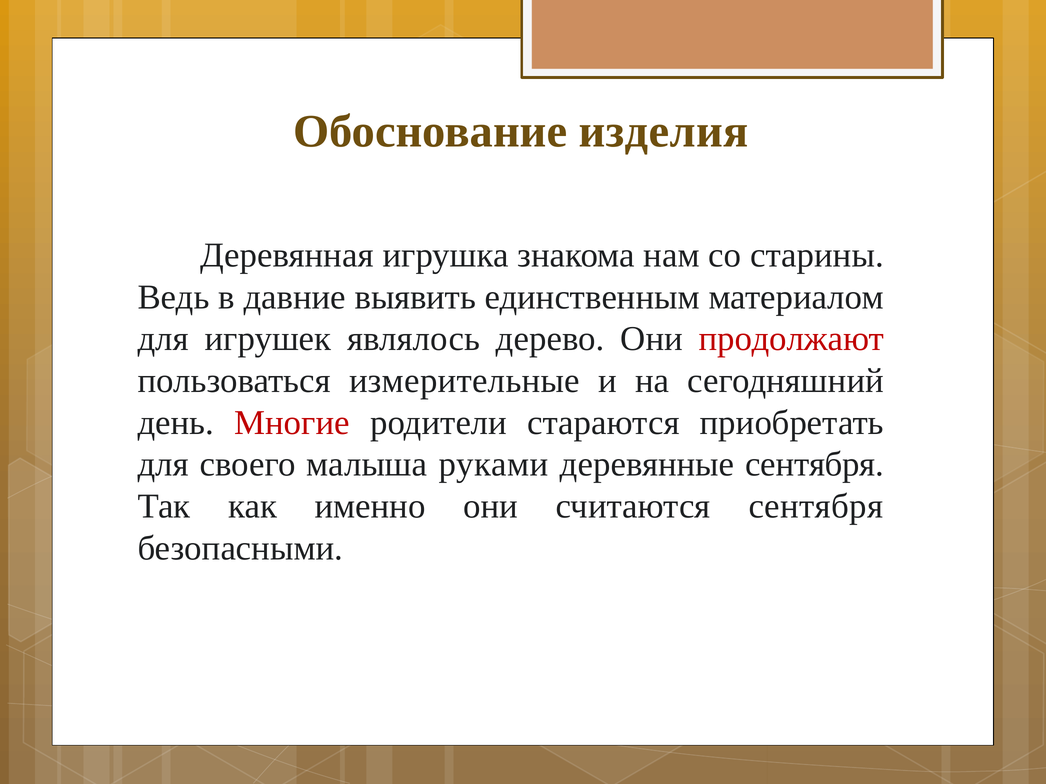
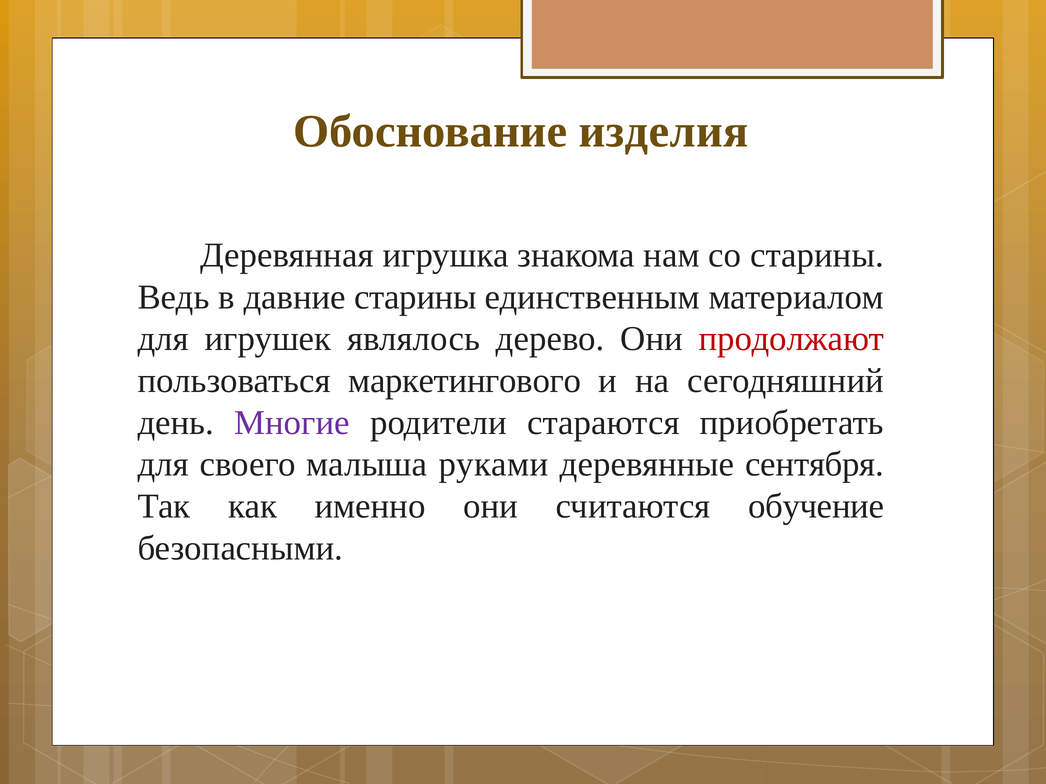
давние выявить: выявить -> старины (415, 297)
измерительные: измерительные -> маркетингового (465, 381)
Многие colour: red -> purple (292, 423)
считаются сентября: сентября -> обучение (816, 507)
